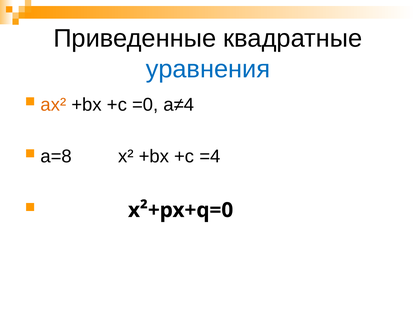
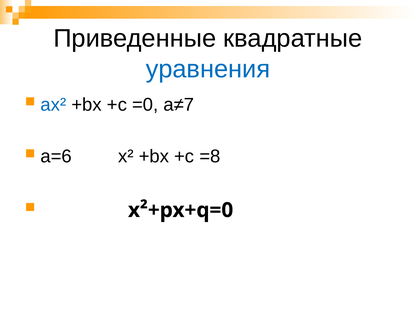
ax² colour: orange -> blue (53, 105)
a≠4: a≠4 -> a≠7 (179, 105)
а=8: а=8 -> а=6 (56, 156)
=4: =4 -> =8 (210, 156)
